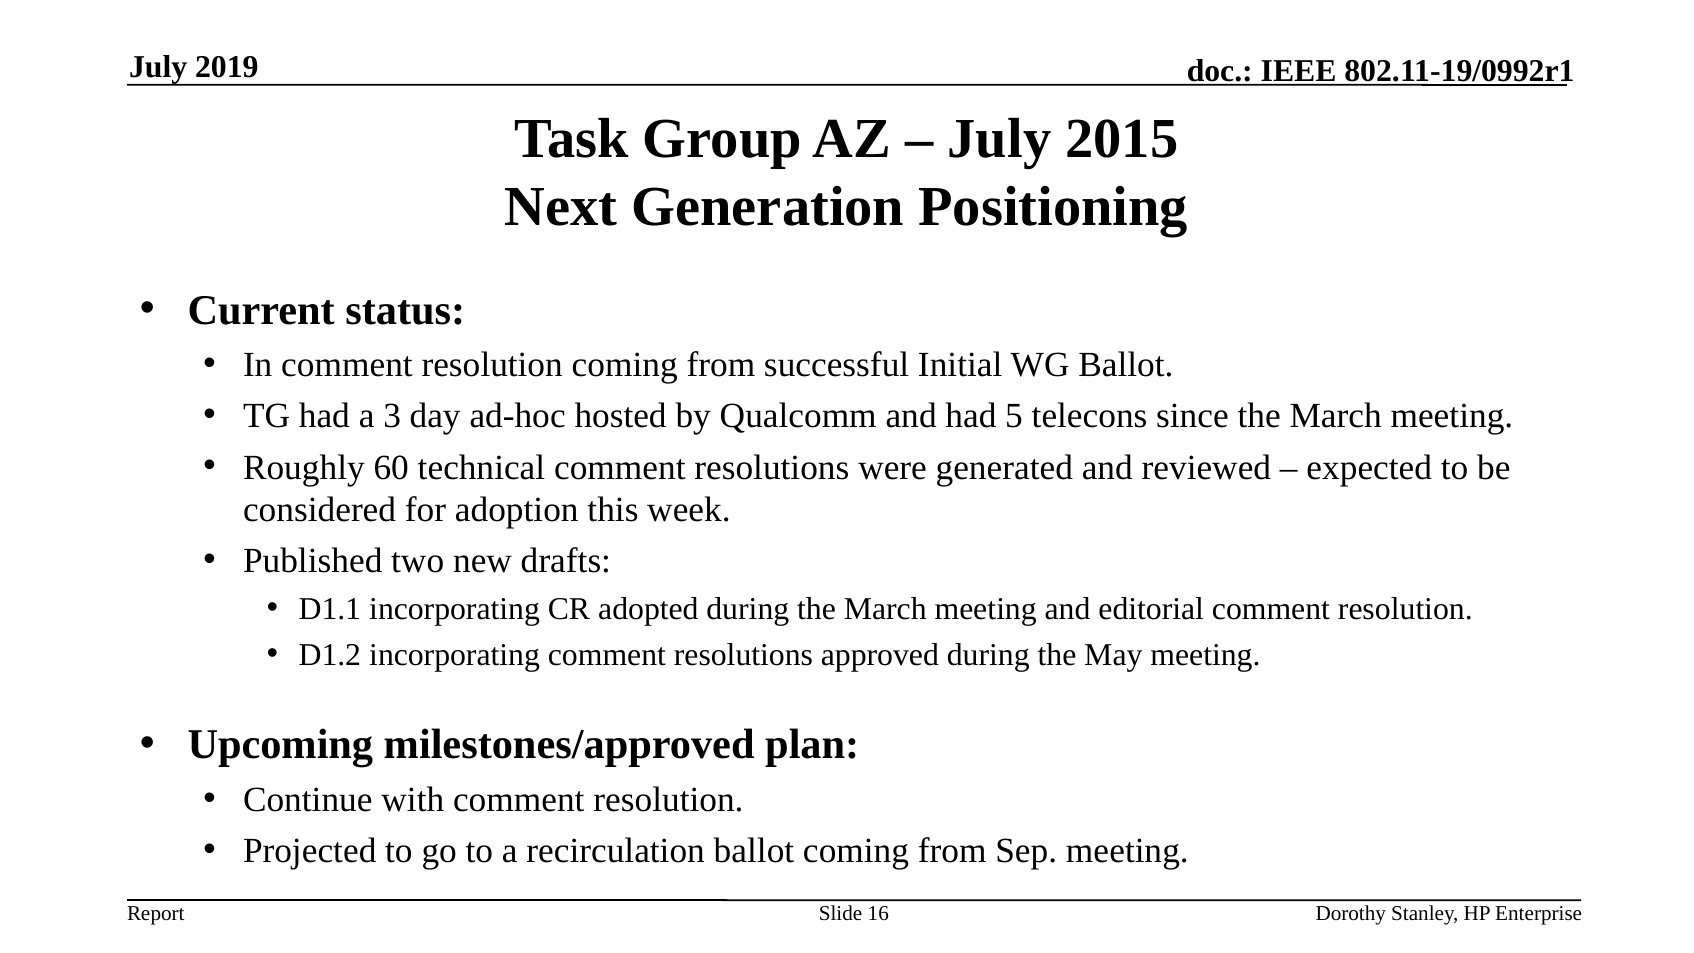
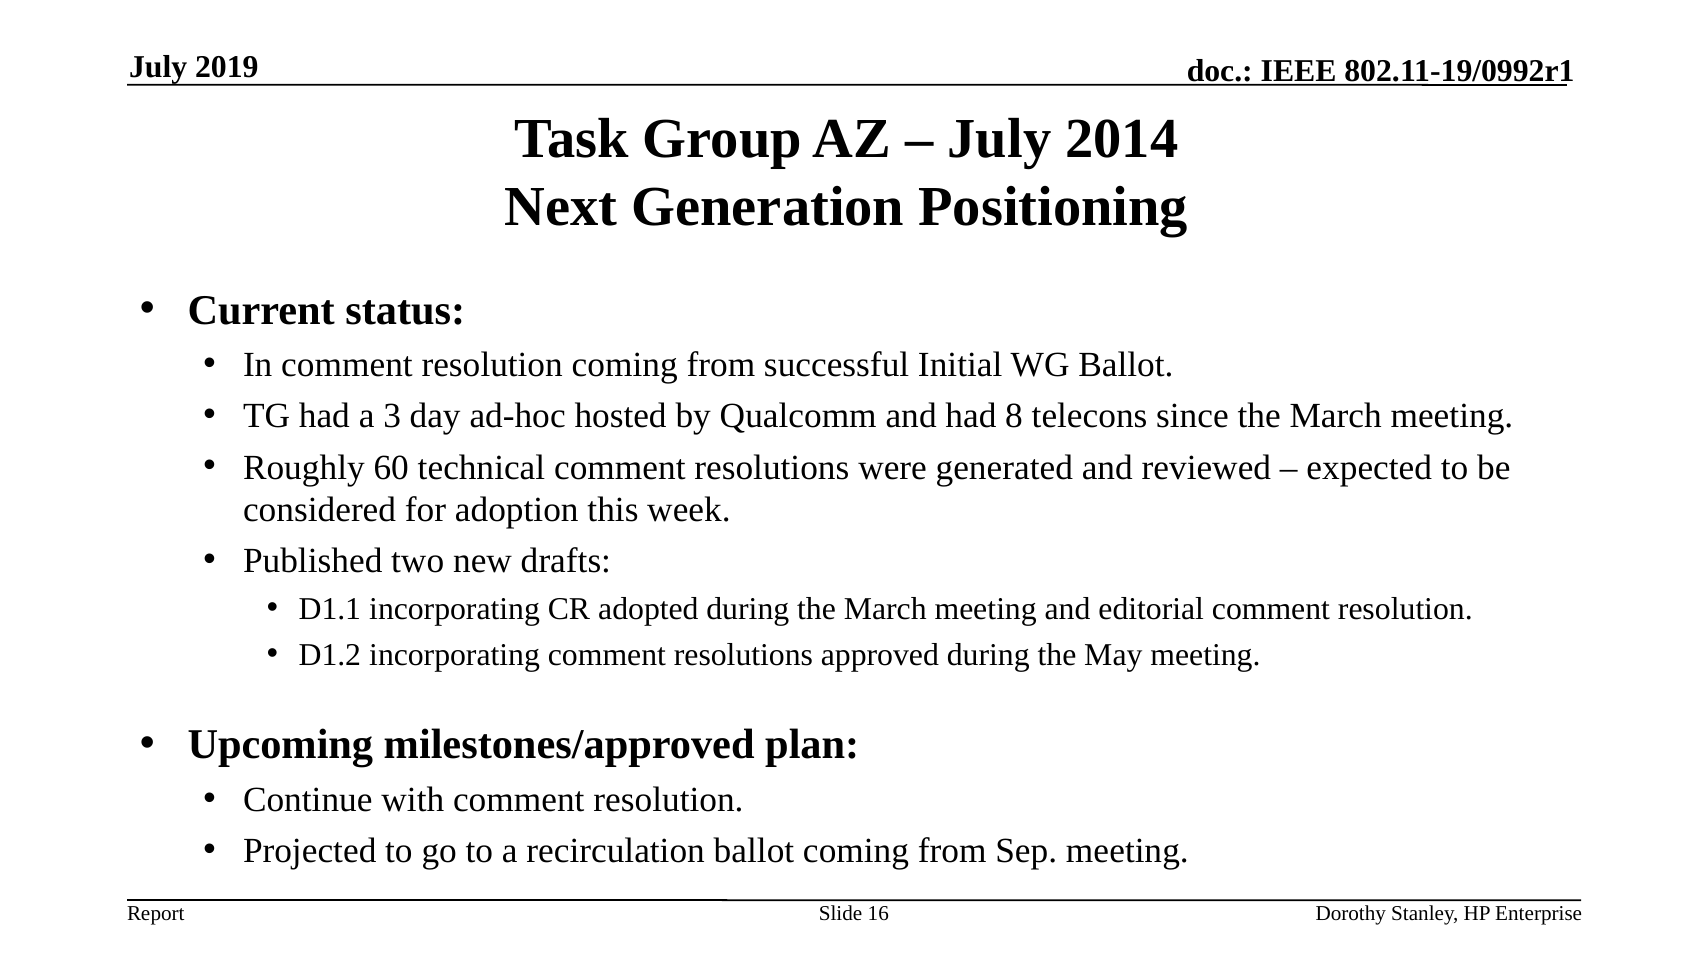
2015: 2015 -> 2014 (1122, 139)
5: 5 -> 8 (1014, 416)
